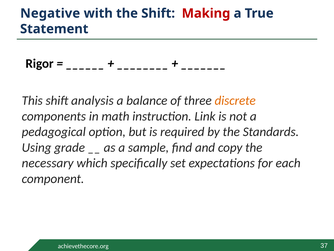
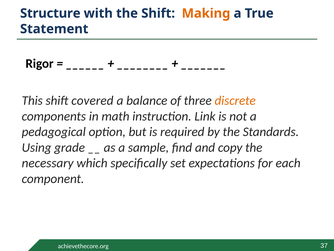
Negative: Negative -> Structure (50, 13)
Making colour: red -> orange (206, 13)
analysis: analysis -> covered (92, 100)
